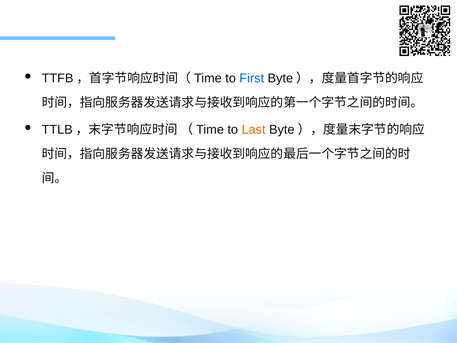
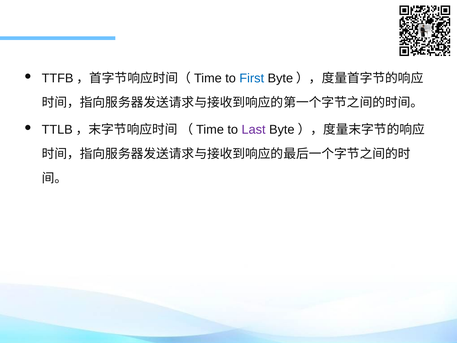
Last colour: orange -> purple (254, 130)
